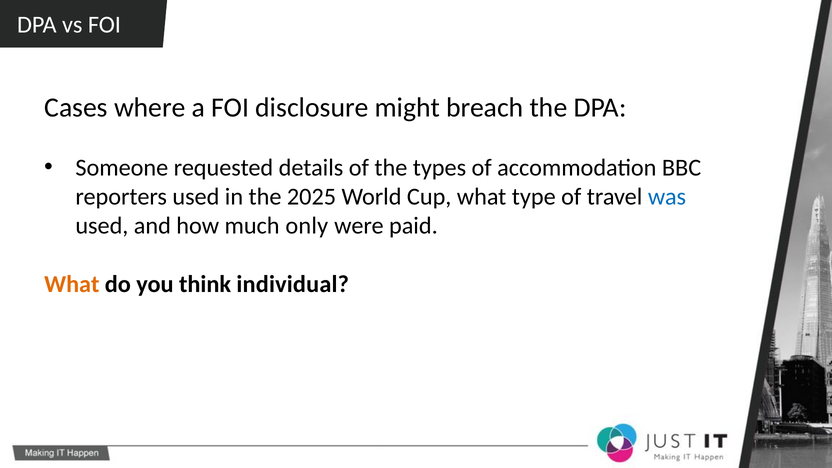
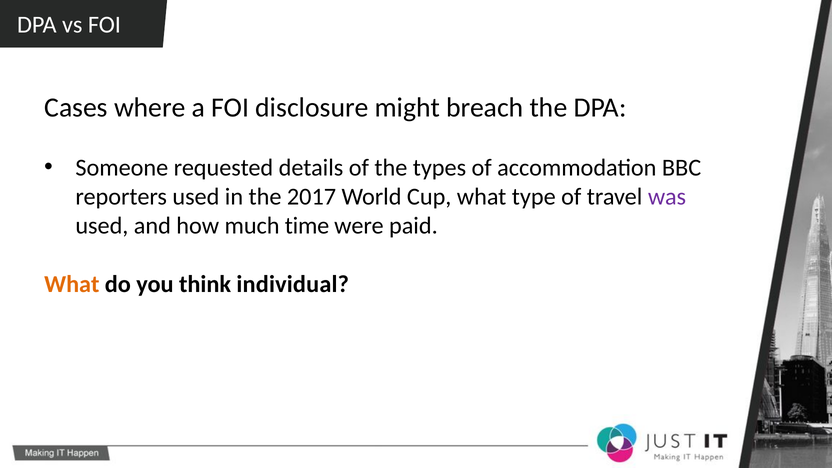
2025: 2025 -> 2017 (312, 197)
was colour: blue -> purple (667, 197)
only: only -> time (307, 226)
